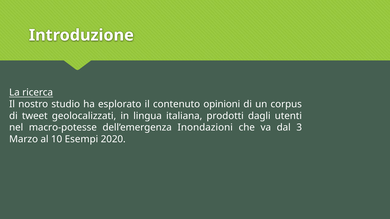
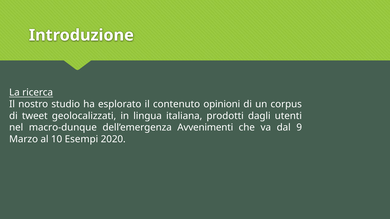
macro-potesse: macro-potesse -> macro-dunque (63, 128)
Inondazioni: Inondazioni -> Avvenimenti (205, 128)
3: 3 -> 9 (299, 128)
